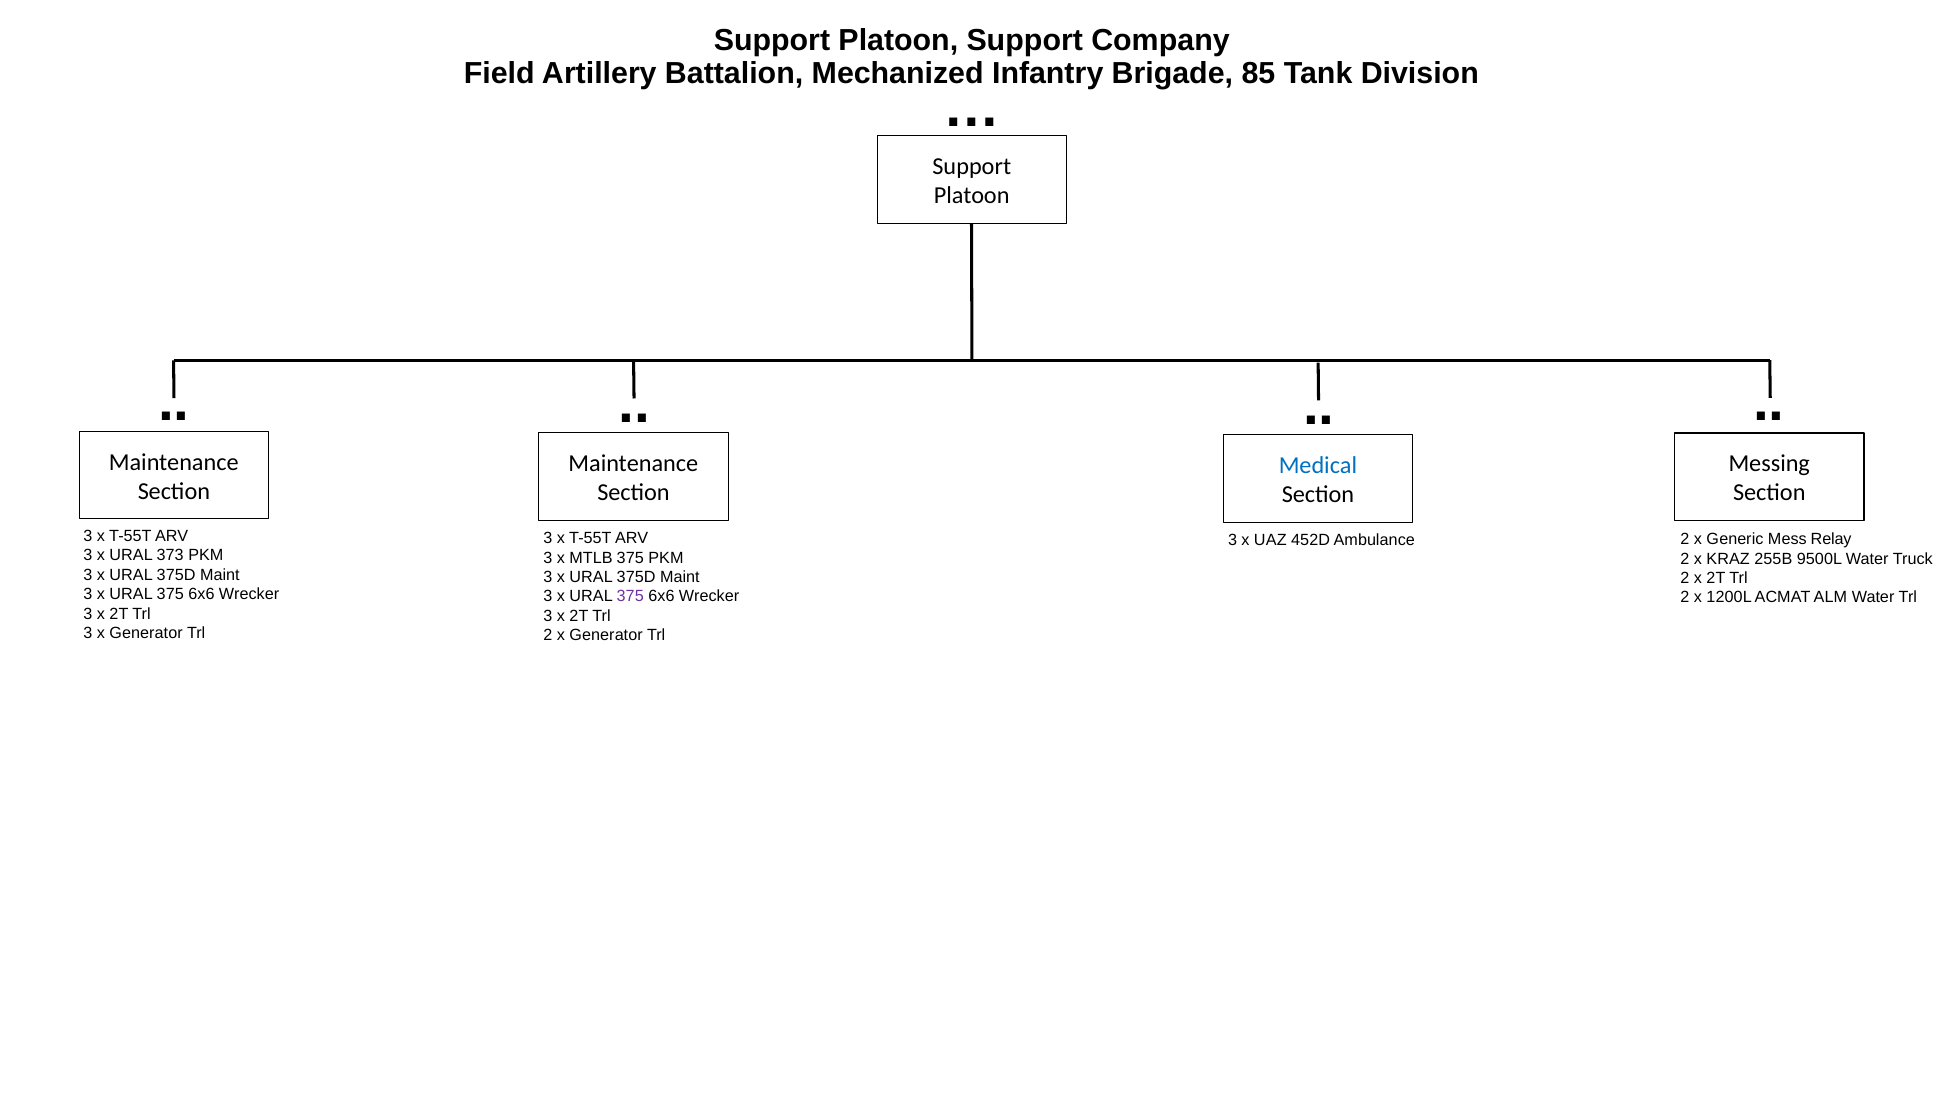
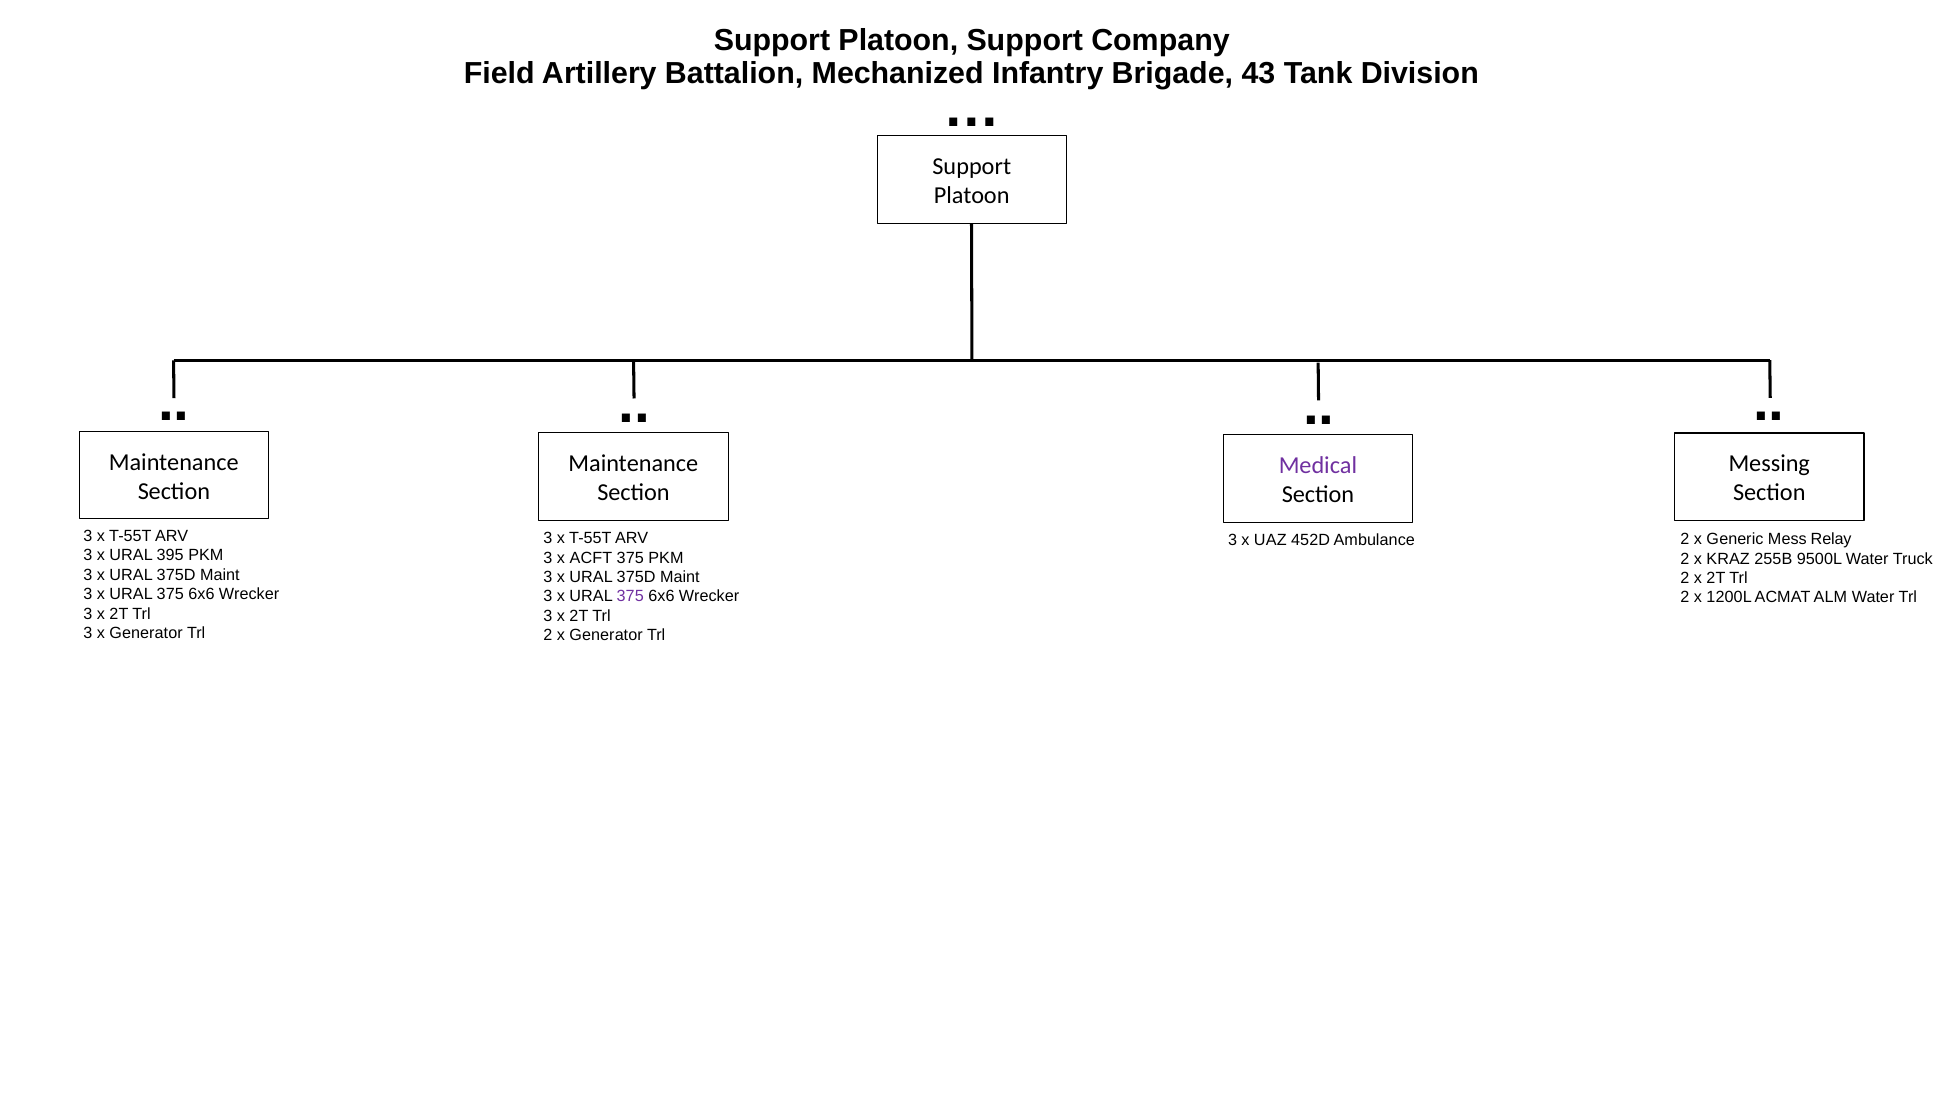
85: 85 -> 43 (1258, 74)
Medical colour: blue -> purple (1318, 465)
373: 373 -> 395 (170, 555)
MTLB: MTLB -> ACFT (591, 558)
